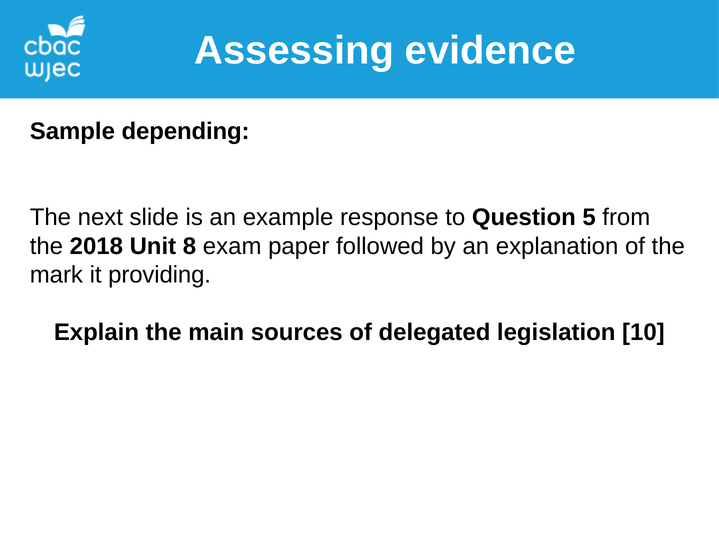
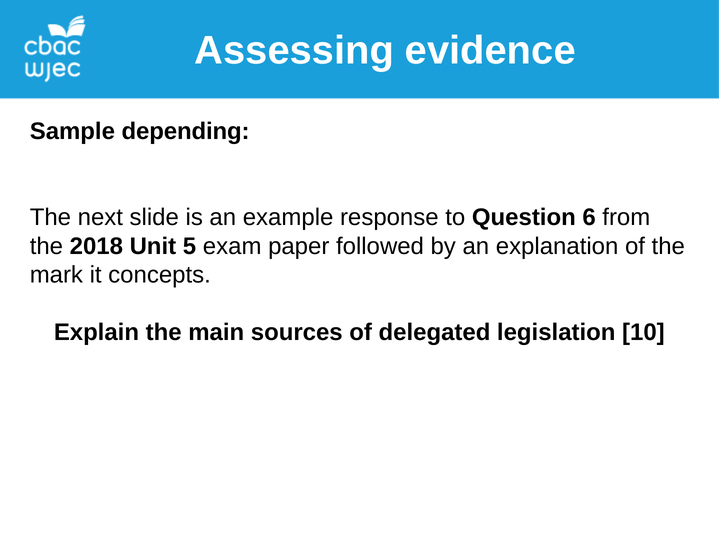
5: 5 -> 6 (589, 218)
8: 8 -> 5 (189, 246)
providing: providing -> concepts (160, 275)
